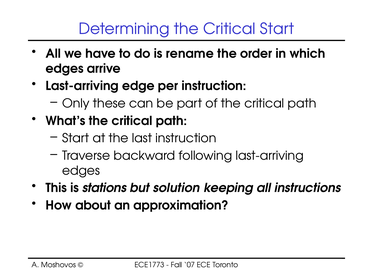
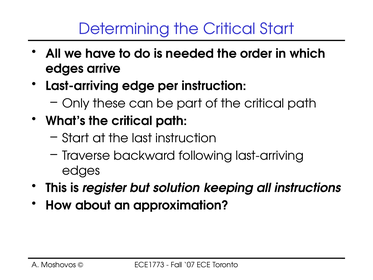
rename: rename -> needed (190, 54)
stations: stations -> register (104, 188)
